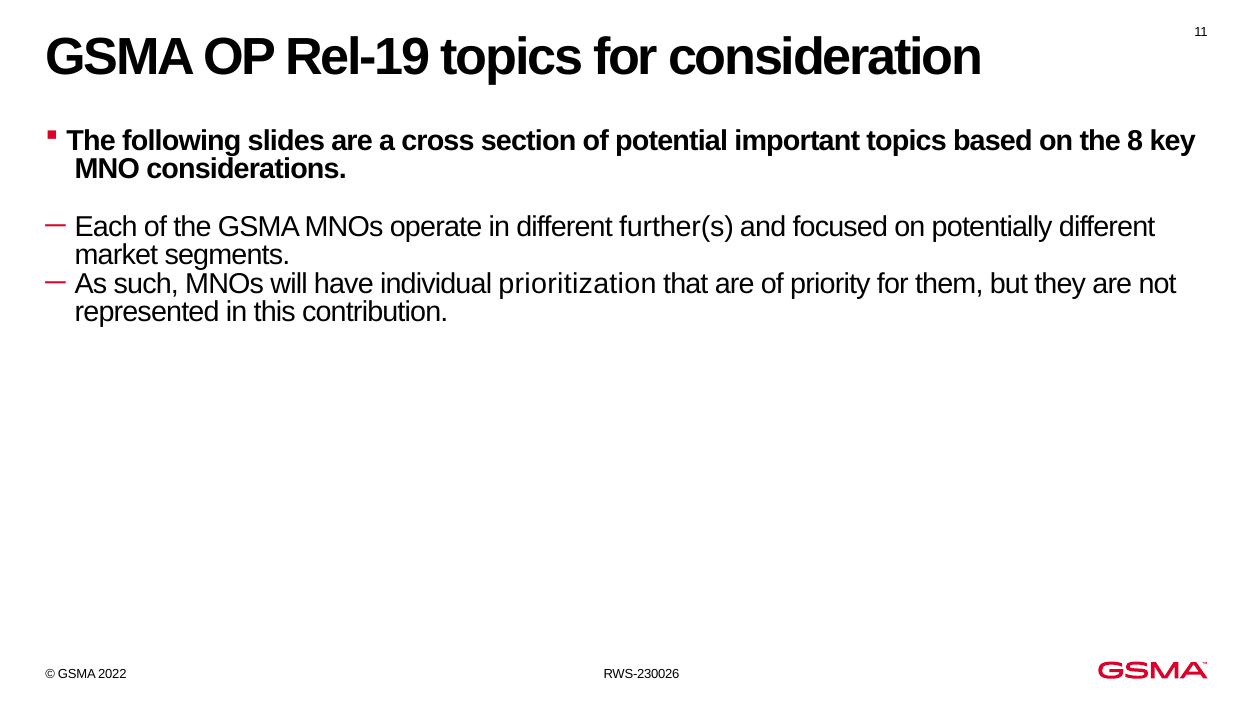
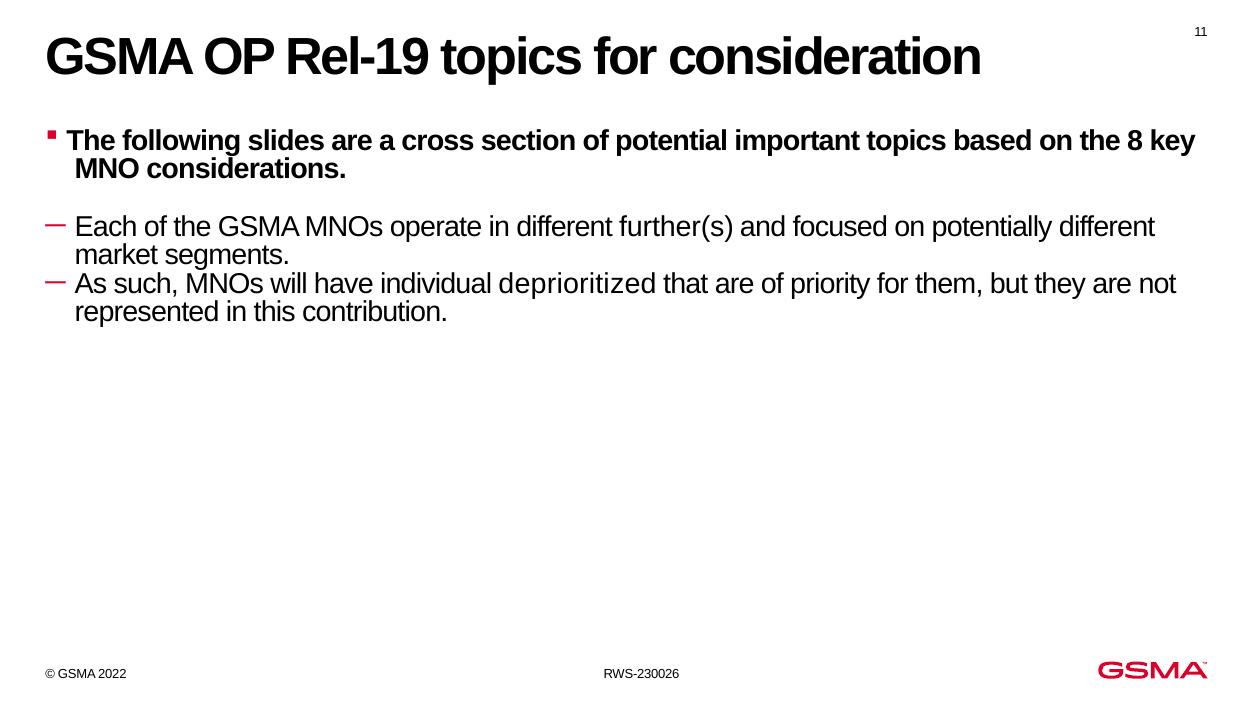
prioritization: prioritization -> deprioritized (578, 284)
